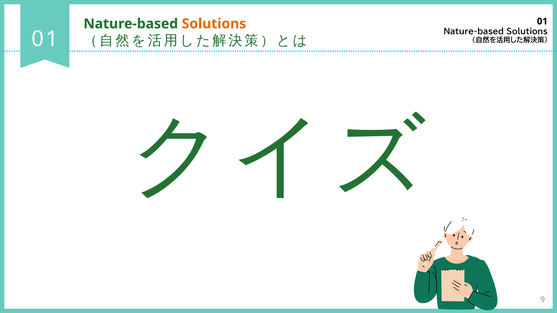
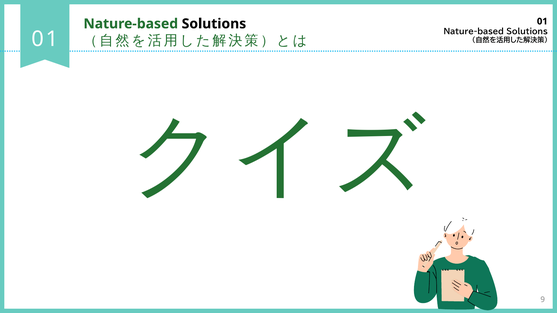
Solutions colour: orange -> black (214, 24)
